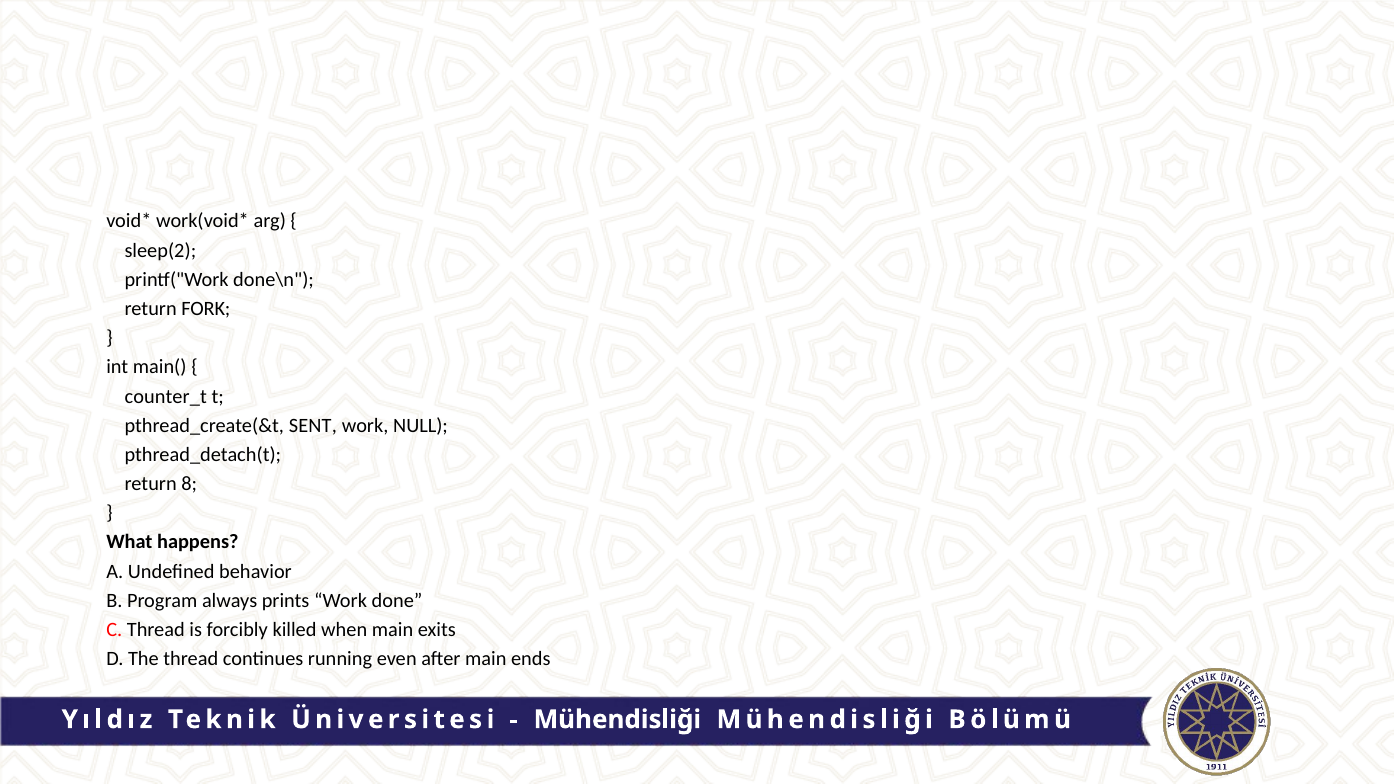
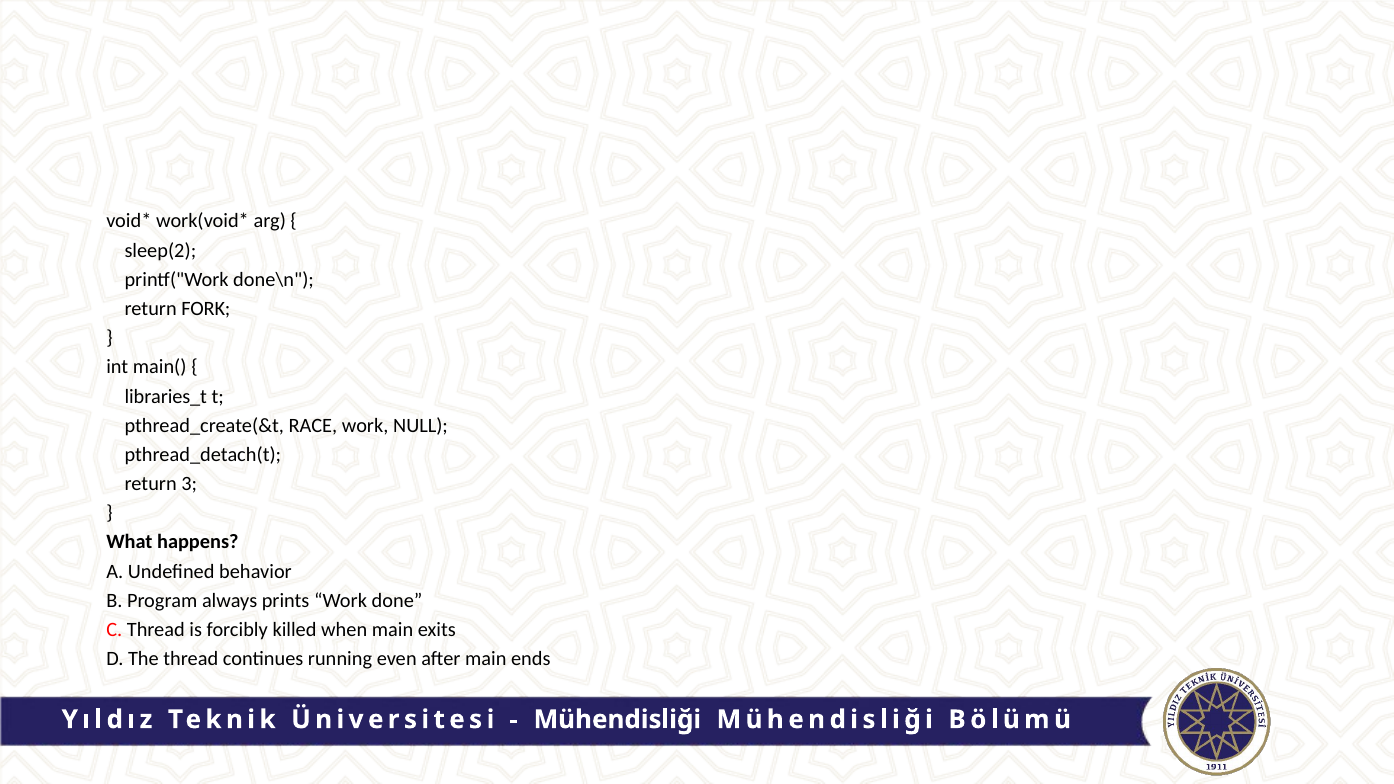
counter_t: counter_t -> libraries_t (166, 396)
SENT: SENT -> RACE (313, 426)
8: 8 -> 3 (189, 484)
